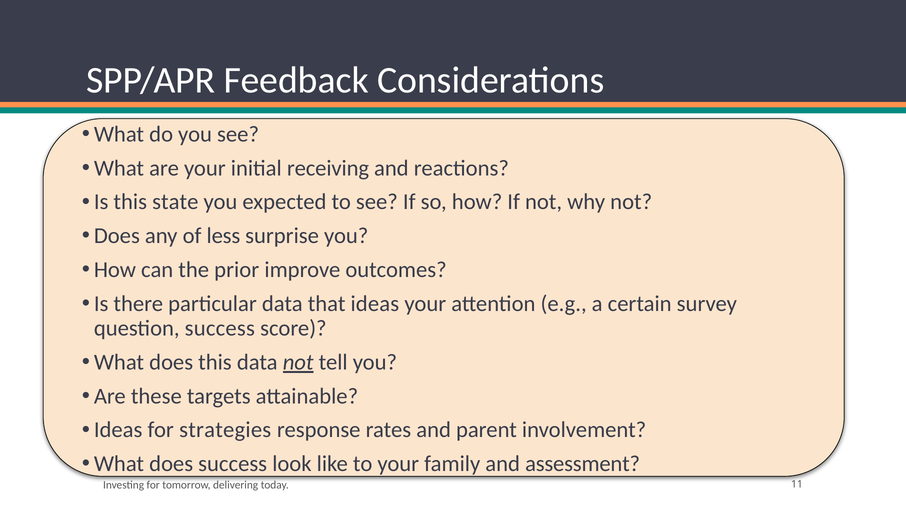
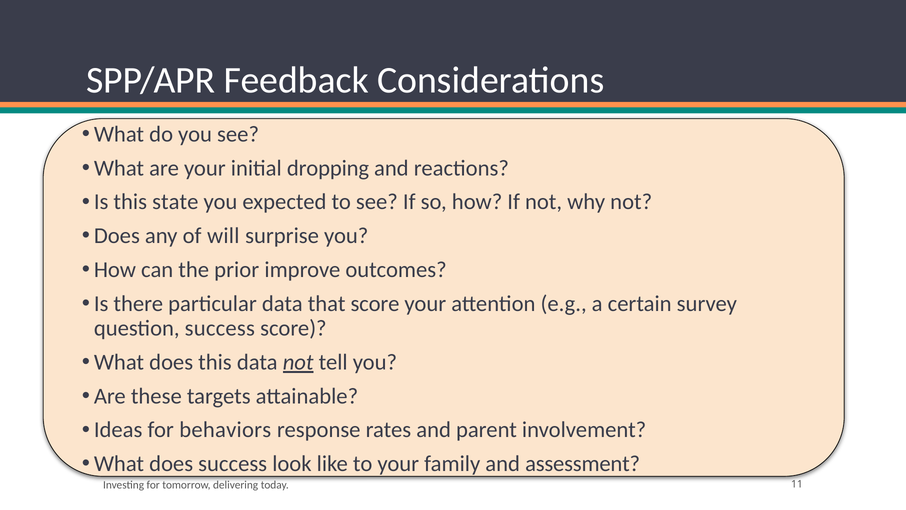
receiving: receiving -> dropping (328, 168)
less: less -> will (223, 236)
that ideas: ideas -> score (375, 304)
strategies: strategies -> behaviors (225, 430)
